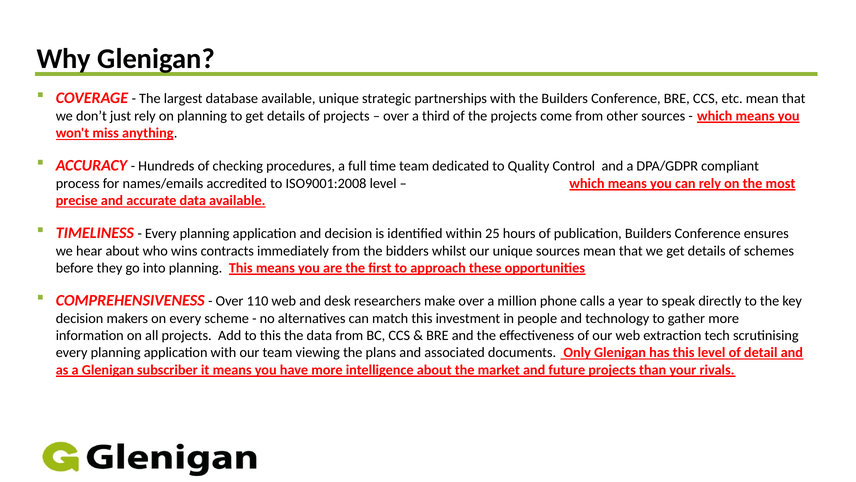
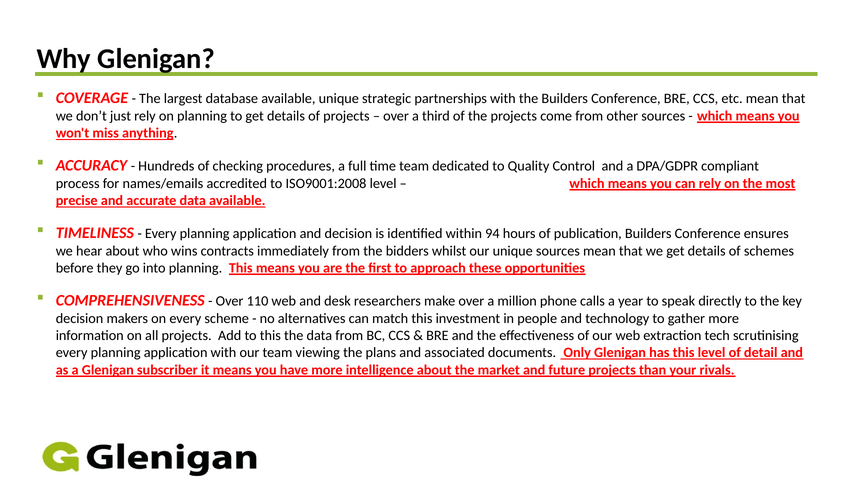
25: 25 -> 94 (492, 233)
